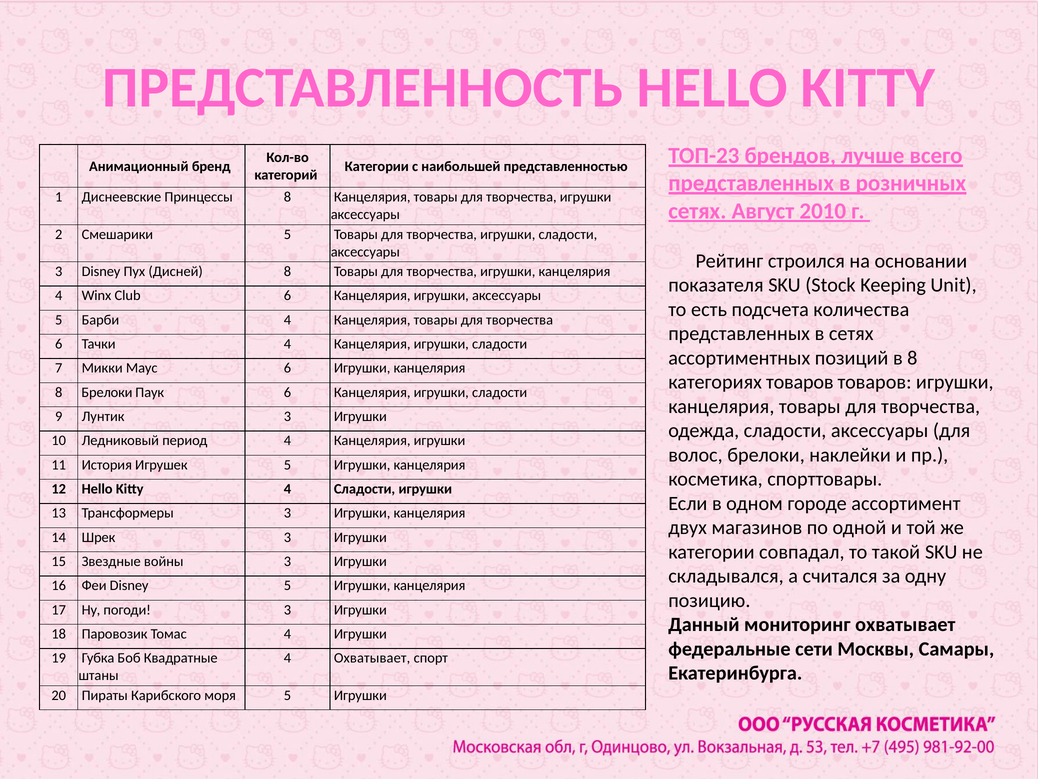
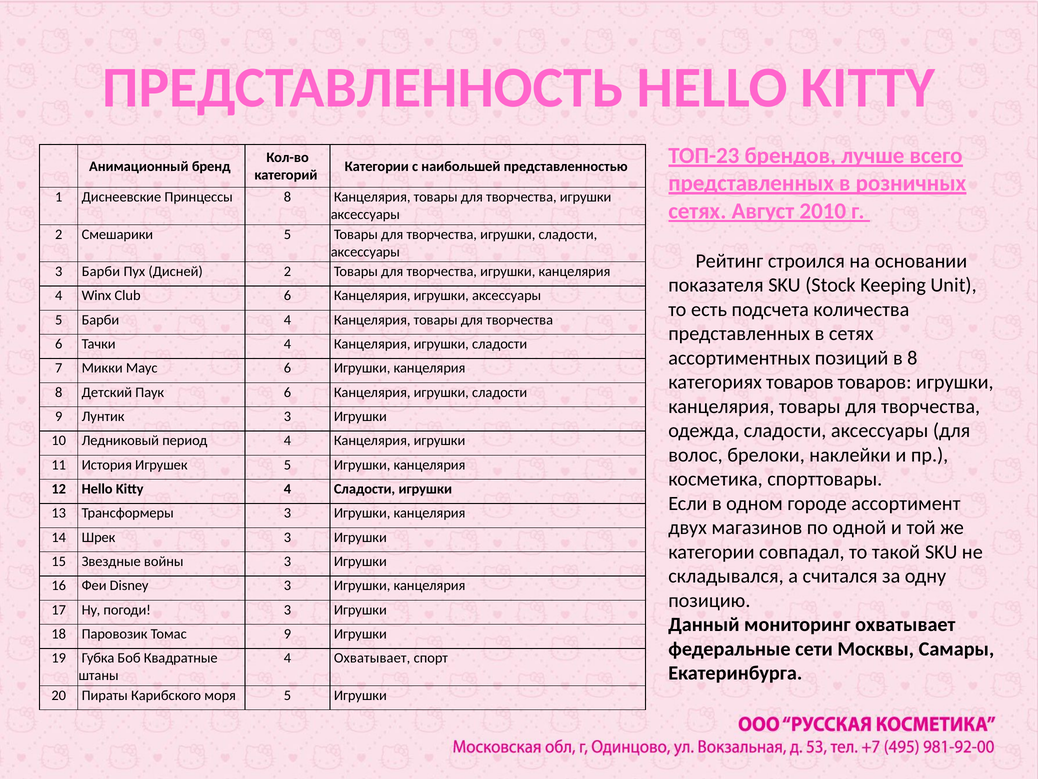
3 Disney: Disney -> Барби (101, 271)
Дисней 8: 8 -> 2 (288, 271)
8 Брелоки: Брелоки -> Детский (107, 392)
Disney 5: 5 -> 3 (288, 585)
Томас 4: 4 -> 9 (288, 634)
